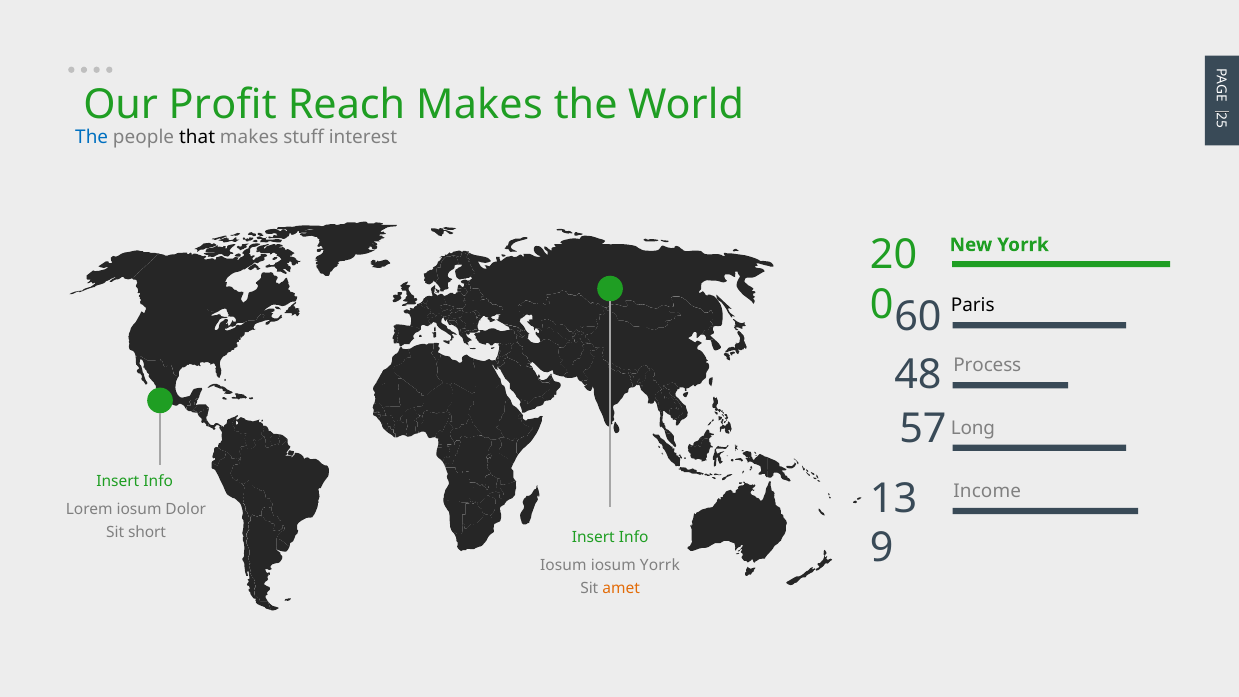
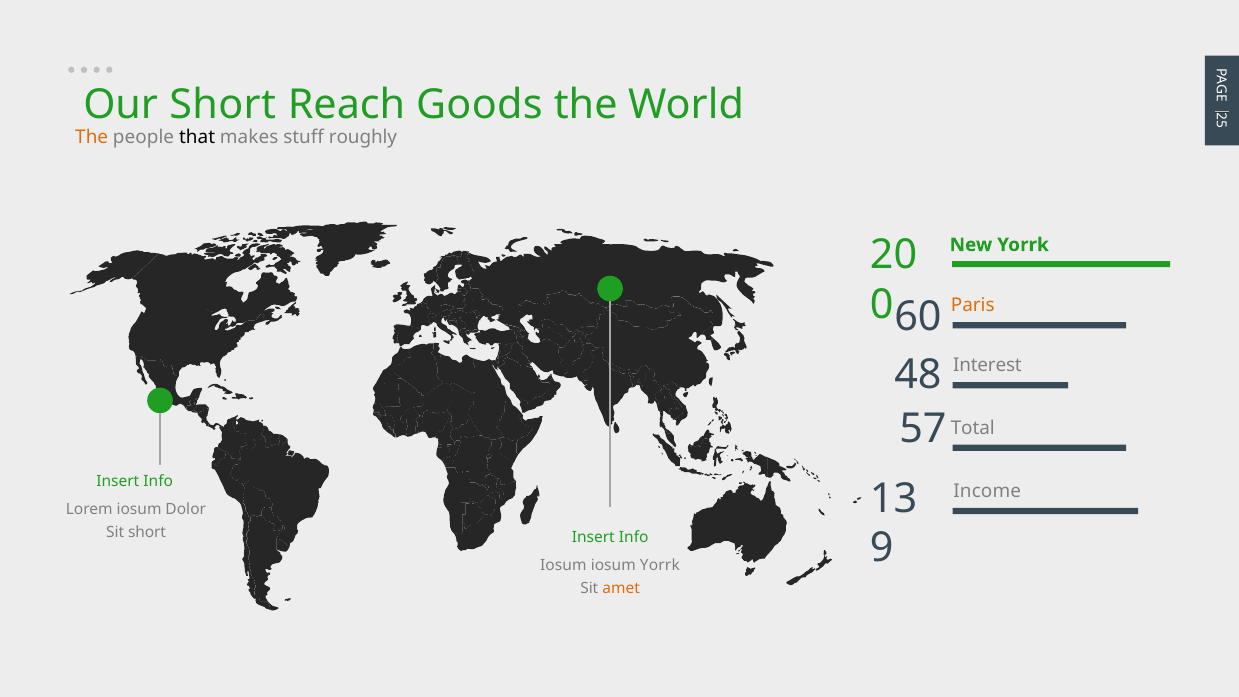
Our Profit: Profit -> Short (223, 105)
Reach Makes: Makes -> Goods (479, 105)
The colour: blue -> orange (92, 138)
interest: interest -> roughly (363, 138)
Paris colour: black -> orange (973, 305)
Process: Process -> Interest (987, 365)
Long: Long -> Total (973, 428)
